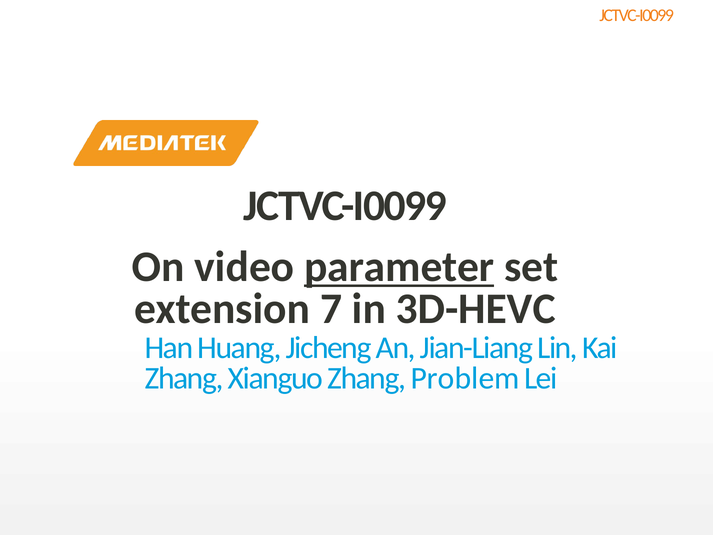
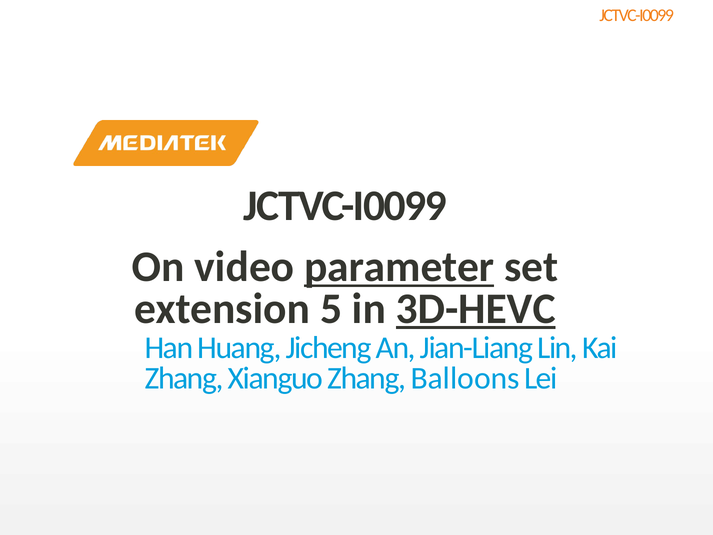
7: 7 -> 5 (331, 309)
3D-HEVC underline: none -> present (476, 309)
Problem: Problem -> Balloons (465, 378)
